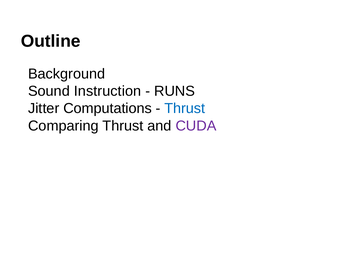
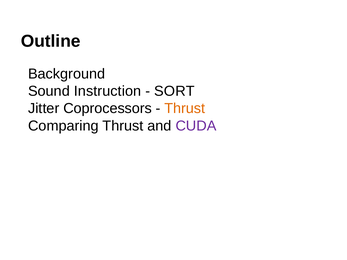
RUNS: RUNS -> SORT (174, 91)
Computations: Computations -> Coprocessors (108, 109)
Thrust colour: blue -> orange (185, 109)
